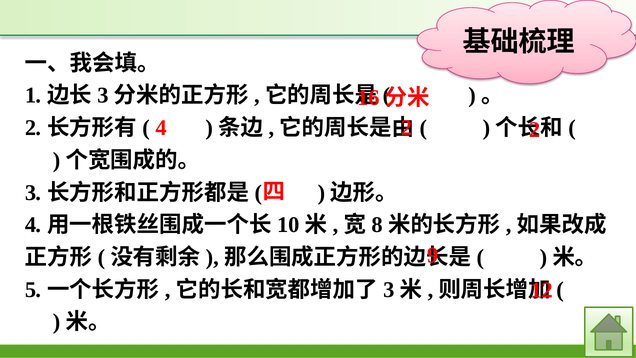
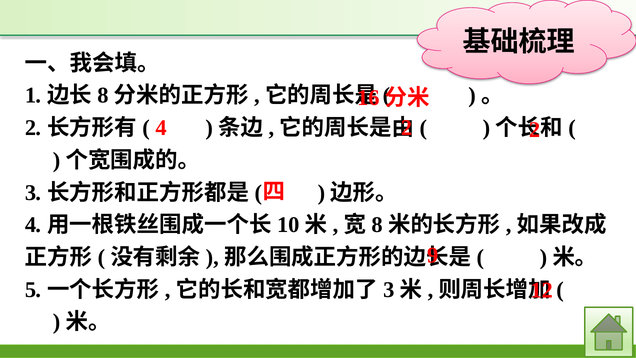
3: 3 -> 8 (103, 95)
